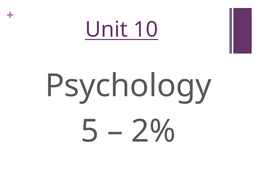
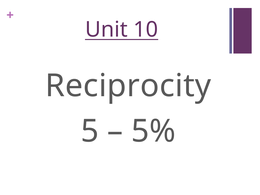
Psychology: Psychology -> Reciprocity (128, 86)
2%: 2% -> 5% (153, 131)
